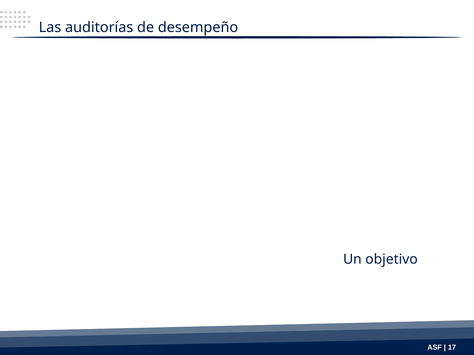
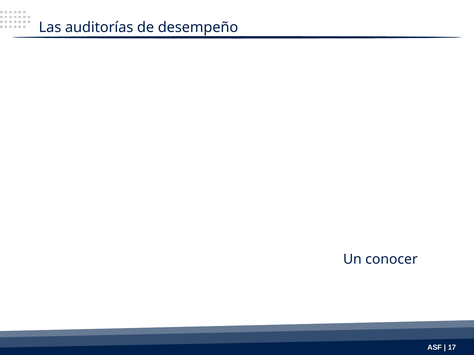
objetivo: objetivo -> conocer (392, 259)
